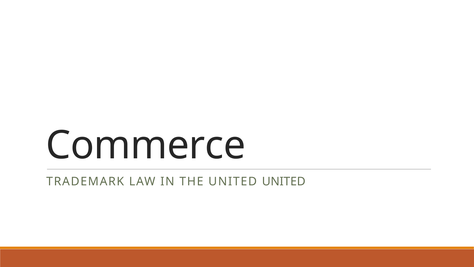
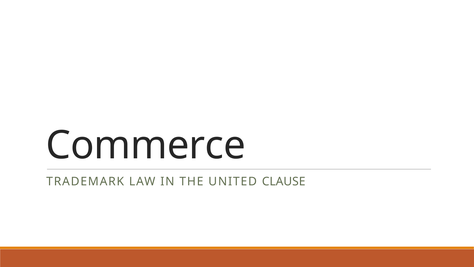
UNITED UNITED: UNITED -> CLAUSE (284, 181)
